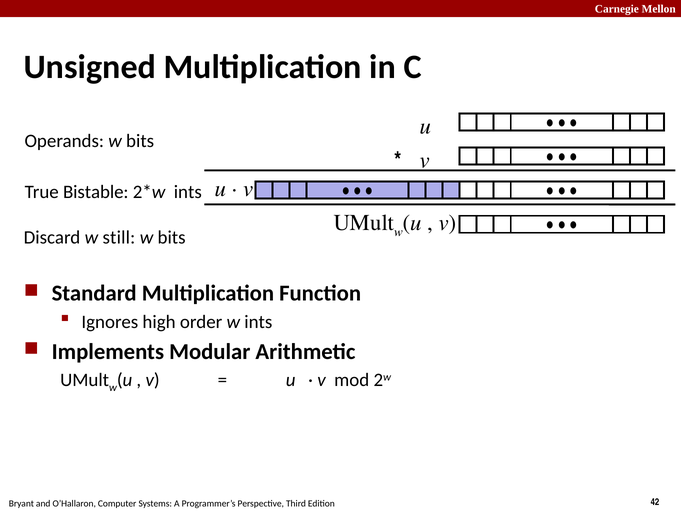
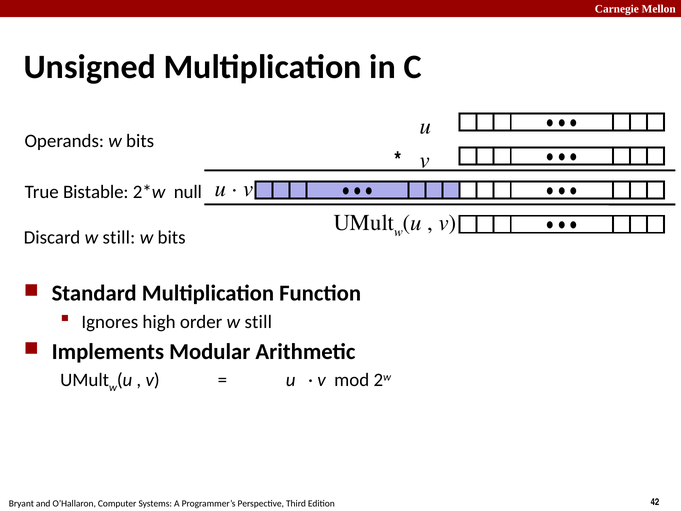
ints: ints -> null (188, 192)
order w ints: ints -> still (258, 322)
